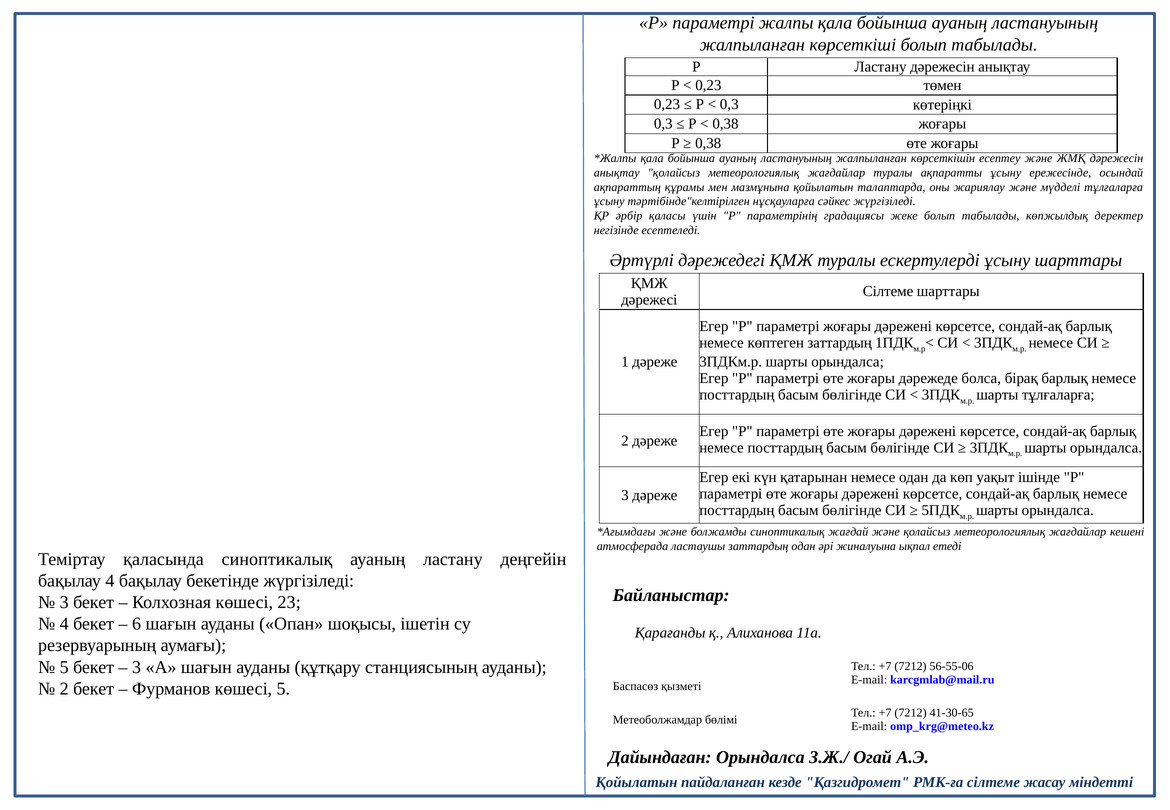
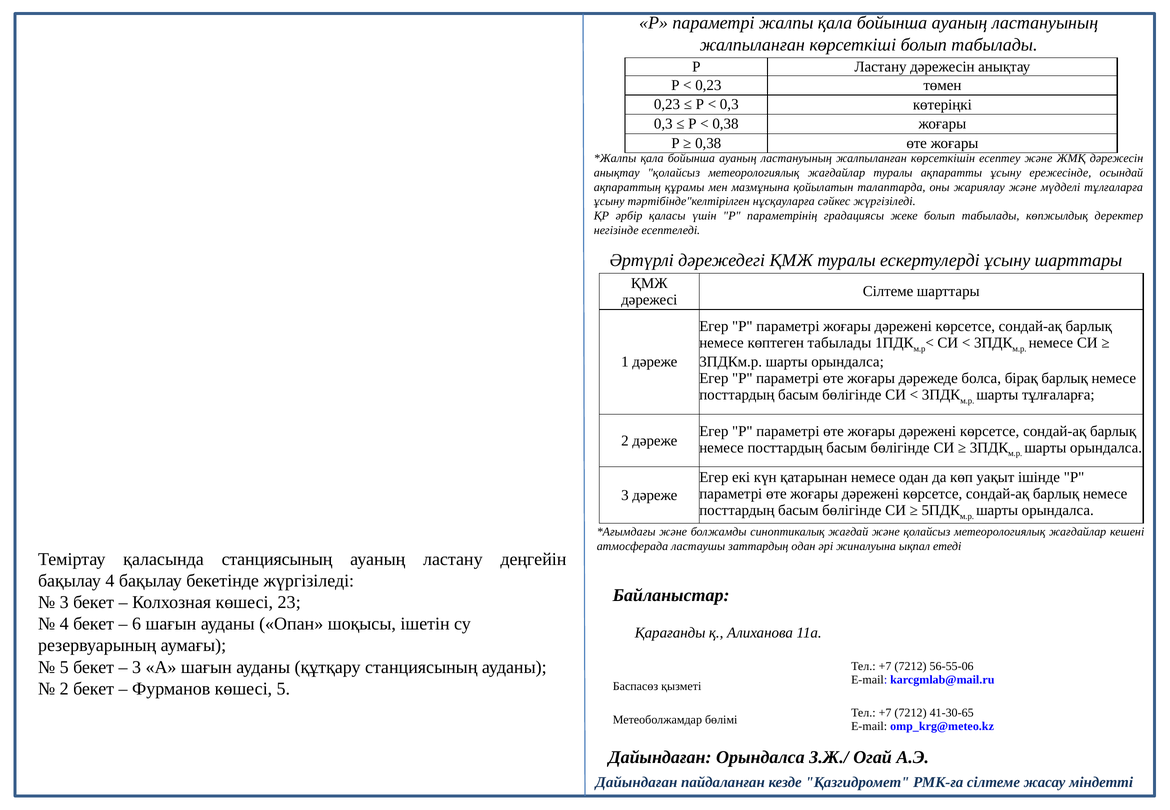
көптеген заттардың: заттардың -> табылады (839, 343)
қаласында синоптикалық: синоптикалық -> станциясының (277, 559)
Қойылатын: Қойылатын -> Дайындаған (637, 782)
